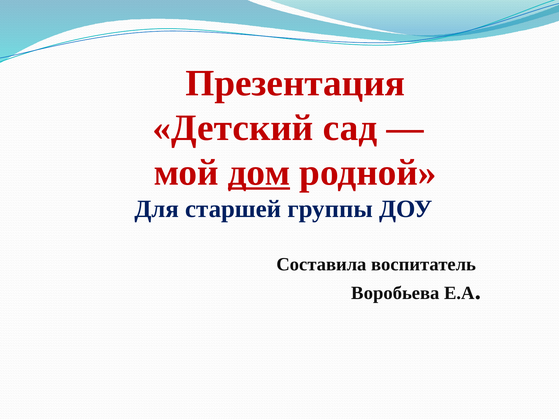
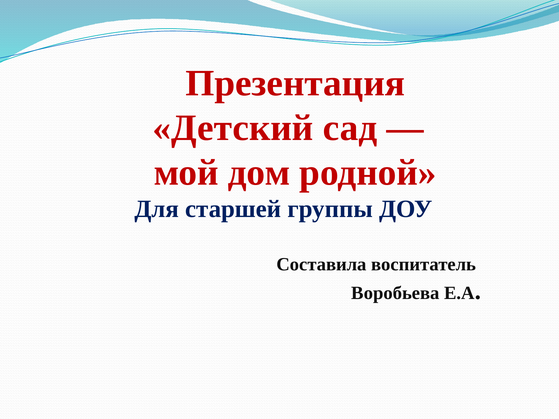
дом underline: present -> none (259, 173)
